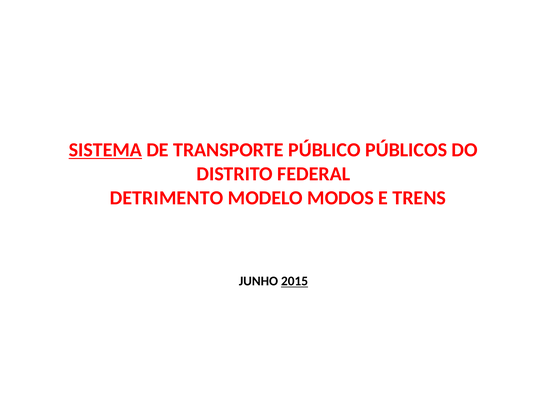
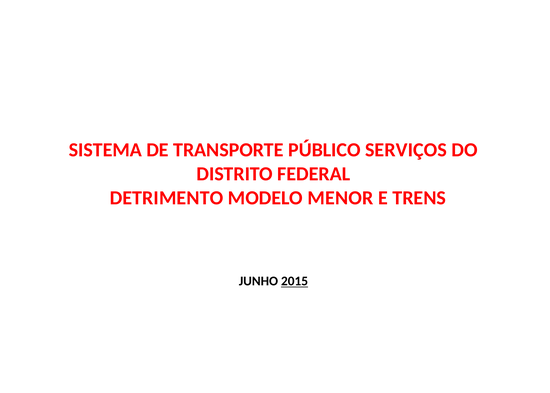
SISTEMA underline: present -> none (105, 150)
PÚBLICOS: PÚBLICOS -> SERVIÇOS (406, 150)
MODOS: MODOS -> MENOR (340, 198)
